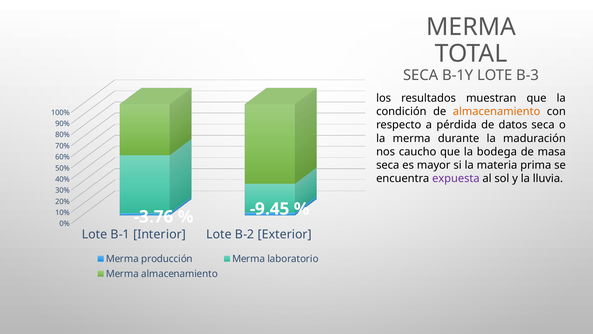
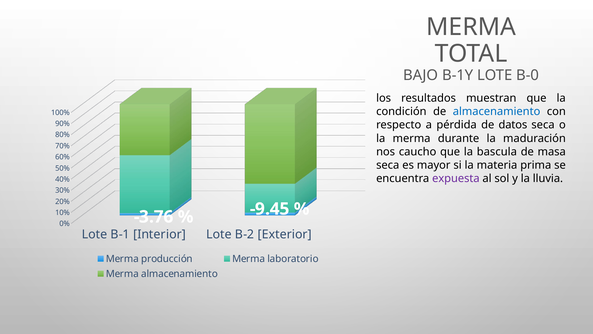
SECA: SECA -> BAJO (421, 75)
B-3: B-3 -> B-0 (528, 75)
almacenamiento colour: orange -> blue (497, 111)
bodega: bodega -> bascula (497, 152)
